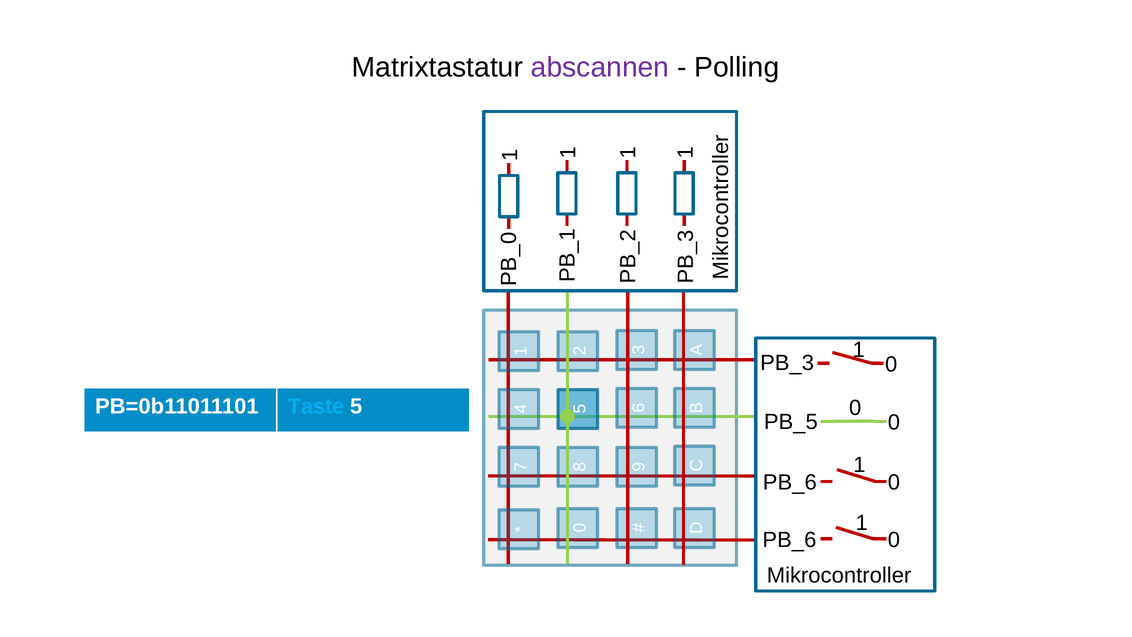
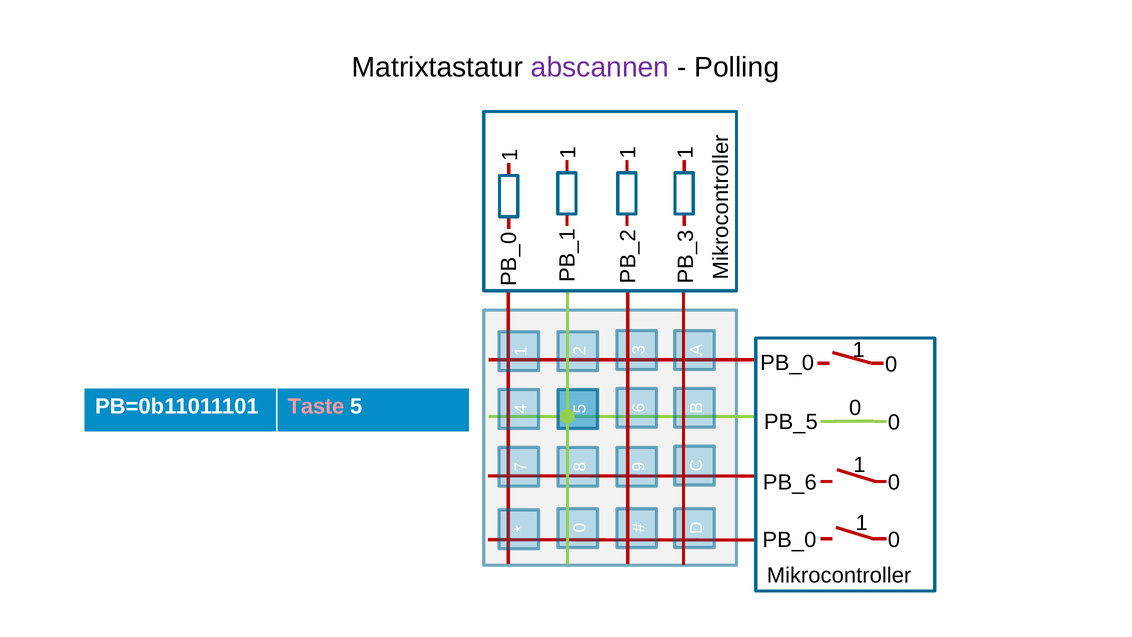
PB_3: PB_3 -> PB_0 (787, 363)
Taste colour: light blue -> pink (316, 406)
PB_6: PB_6 -> PB_0 (789, 540)
